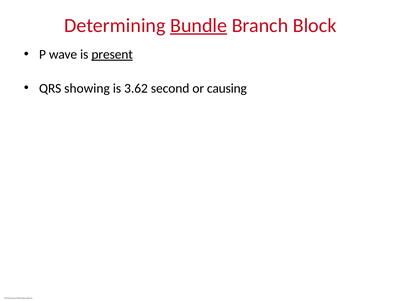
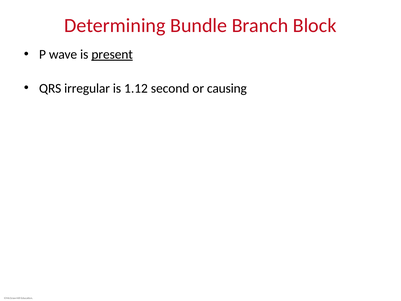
Bundle underline: present -> none (199, 25)
showing: showing -> irregular (87, 88)
3.62: 3.62 -> 1.12 (136, 88)
